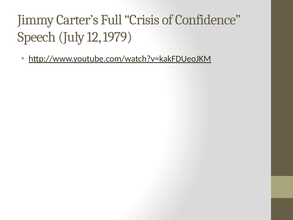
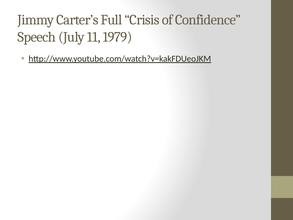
12: 12 -> 11 (94, 37)
